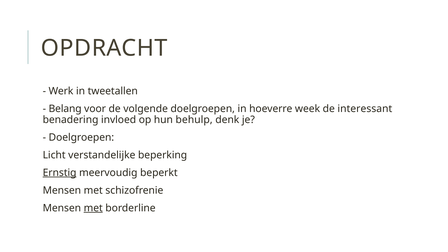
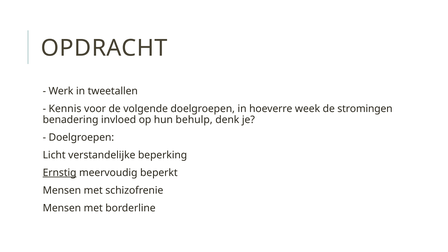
Belang: Belang -> Kennis (65, 109)
interessant: interessant -> stromingen (365, 109)
met underline: present -> none (93, 208)
